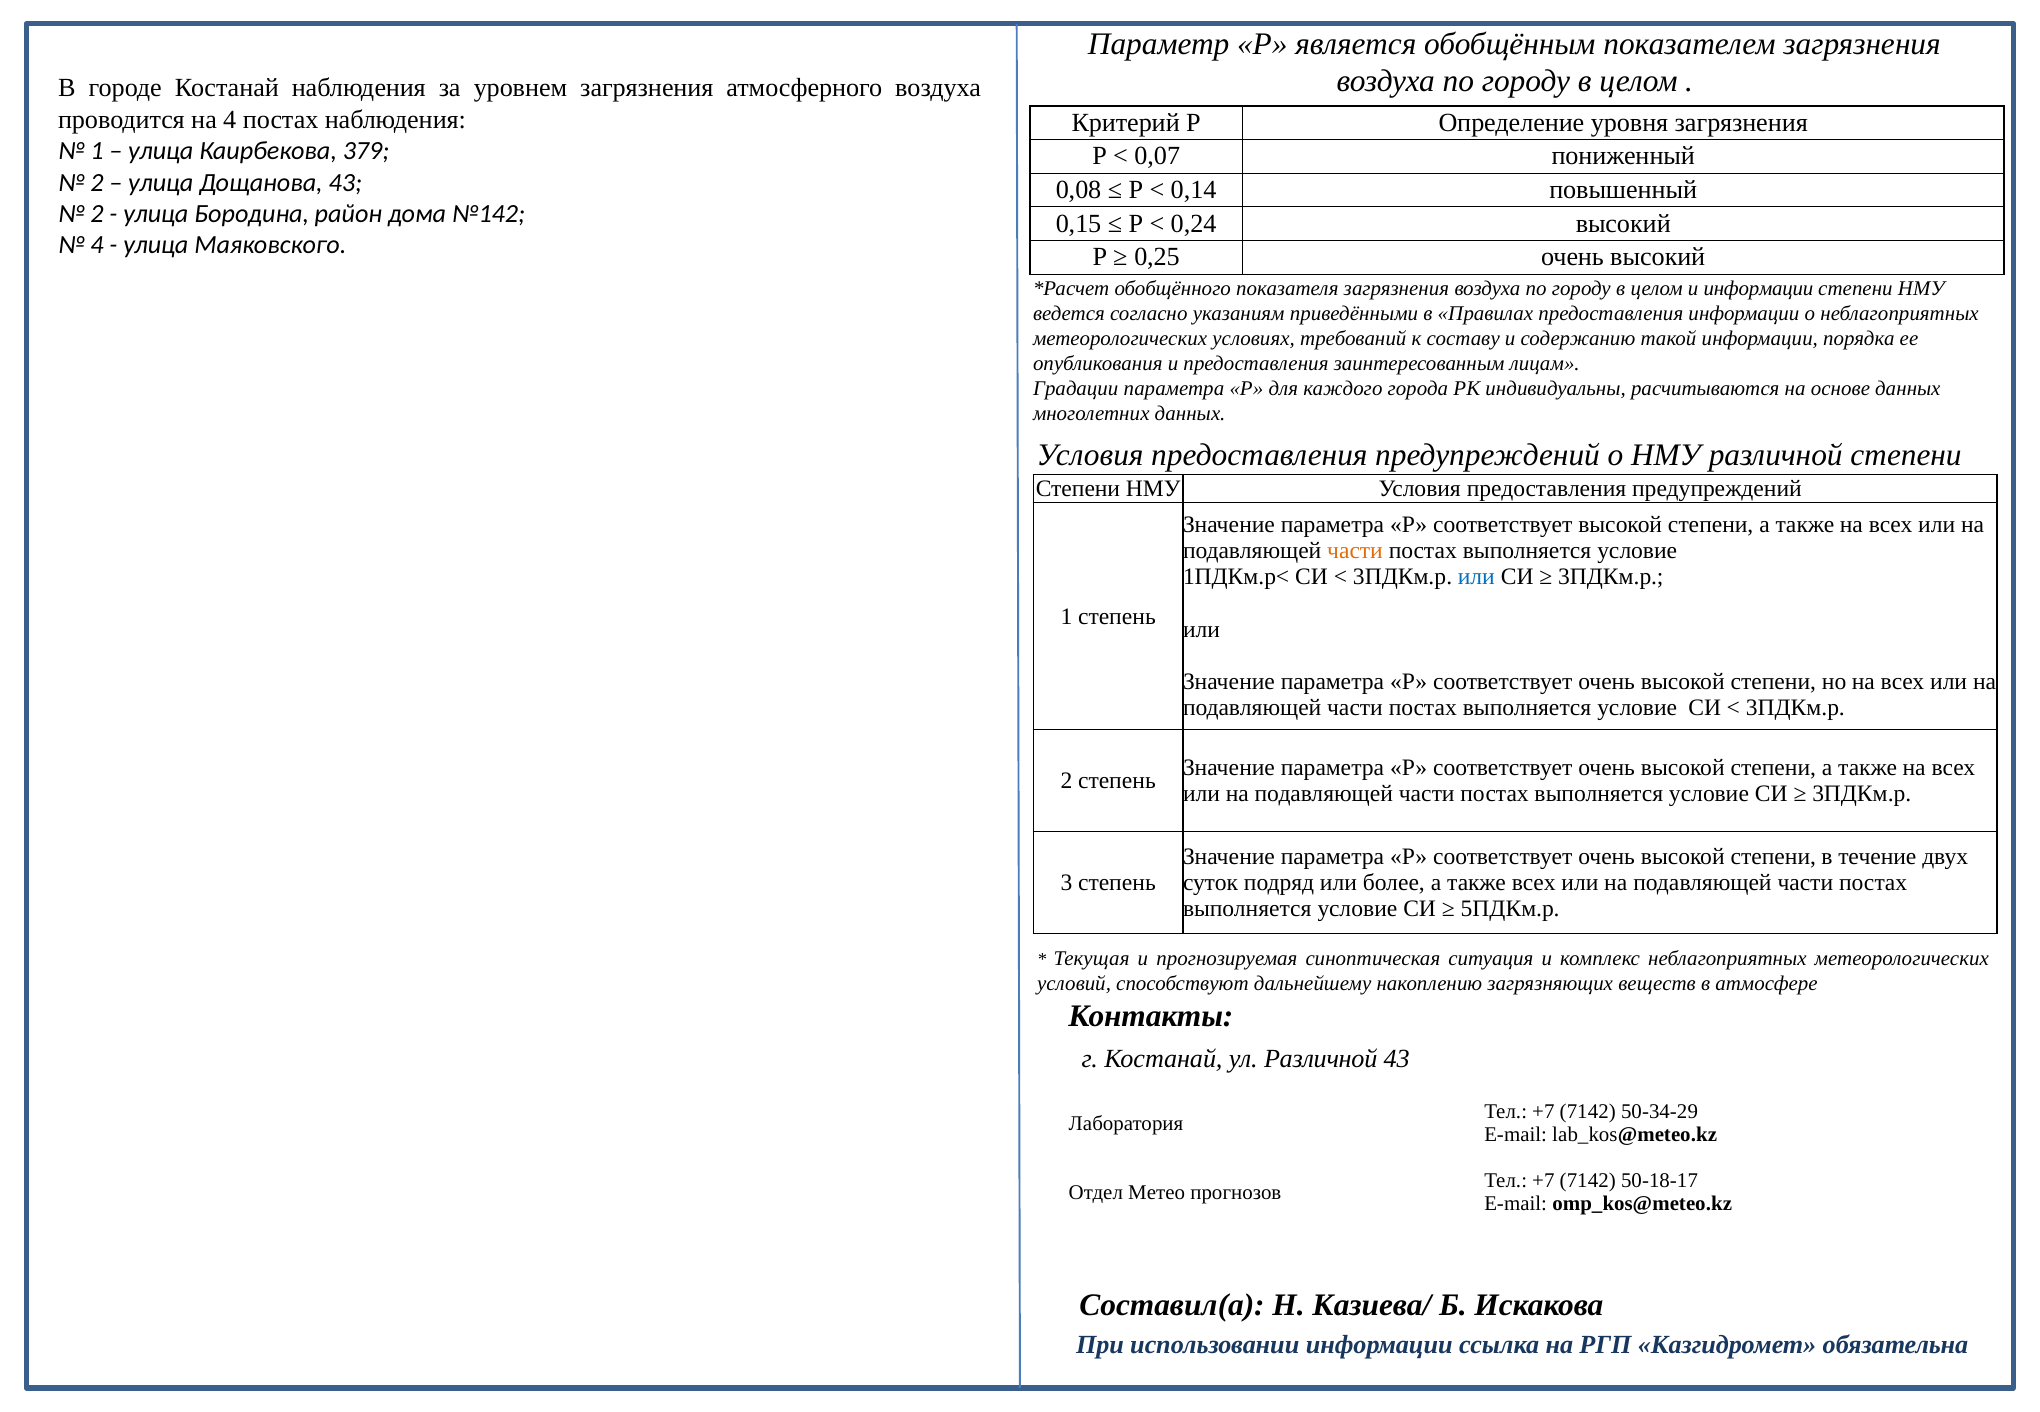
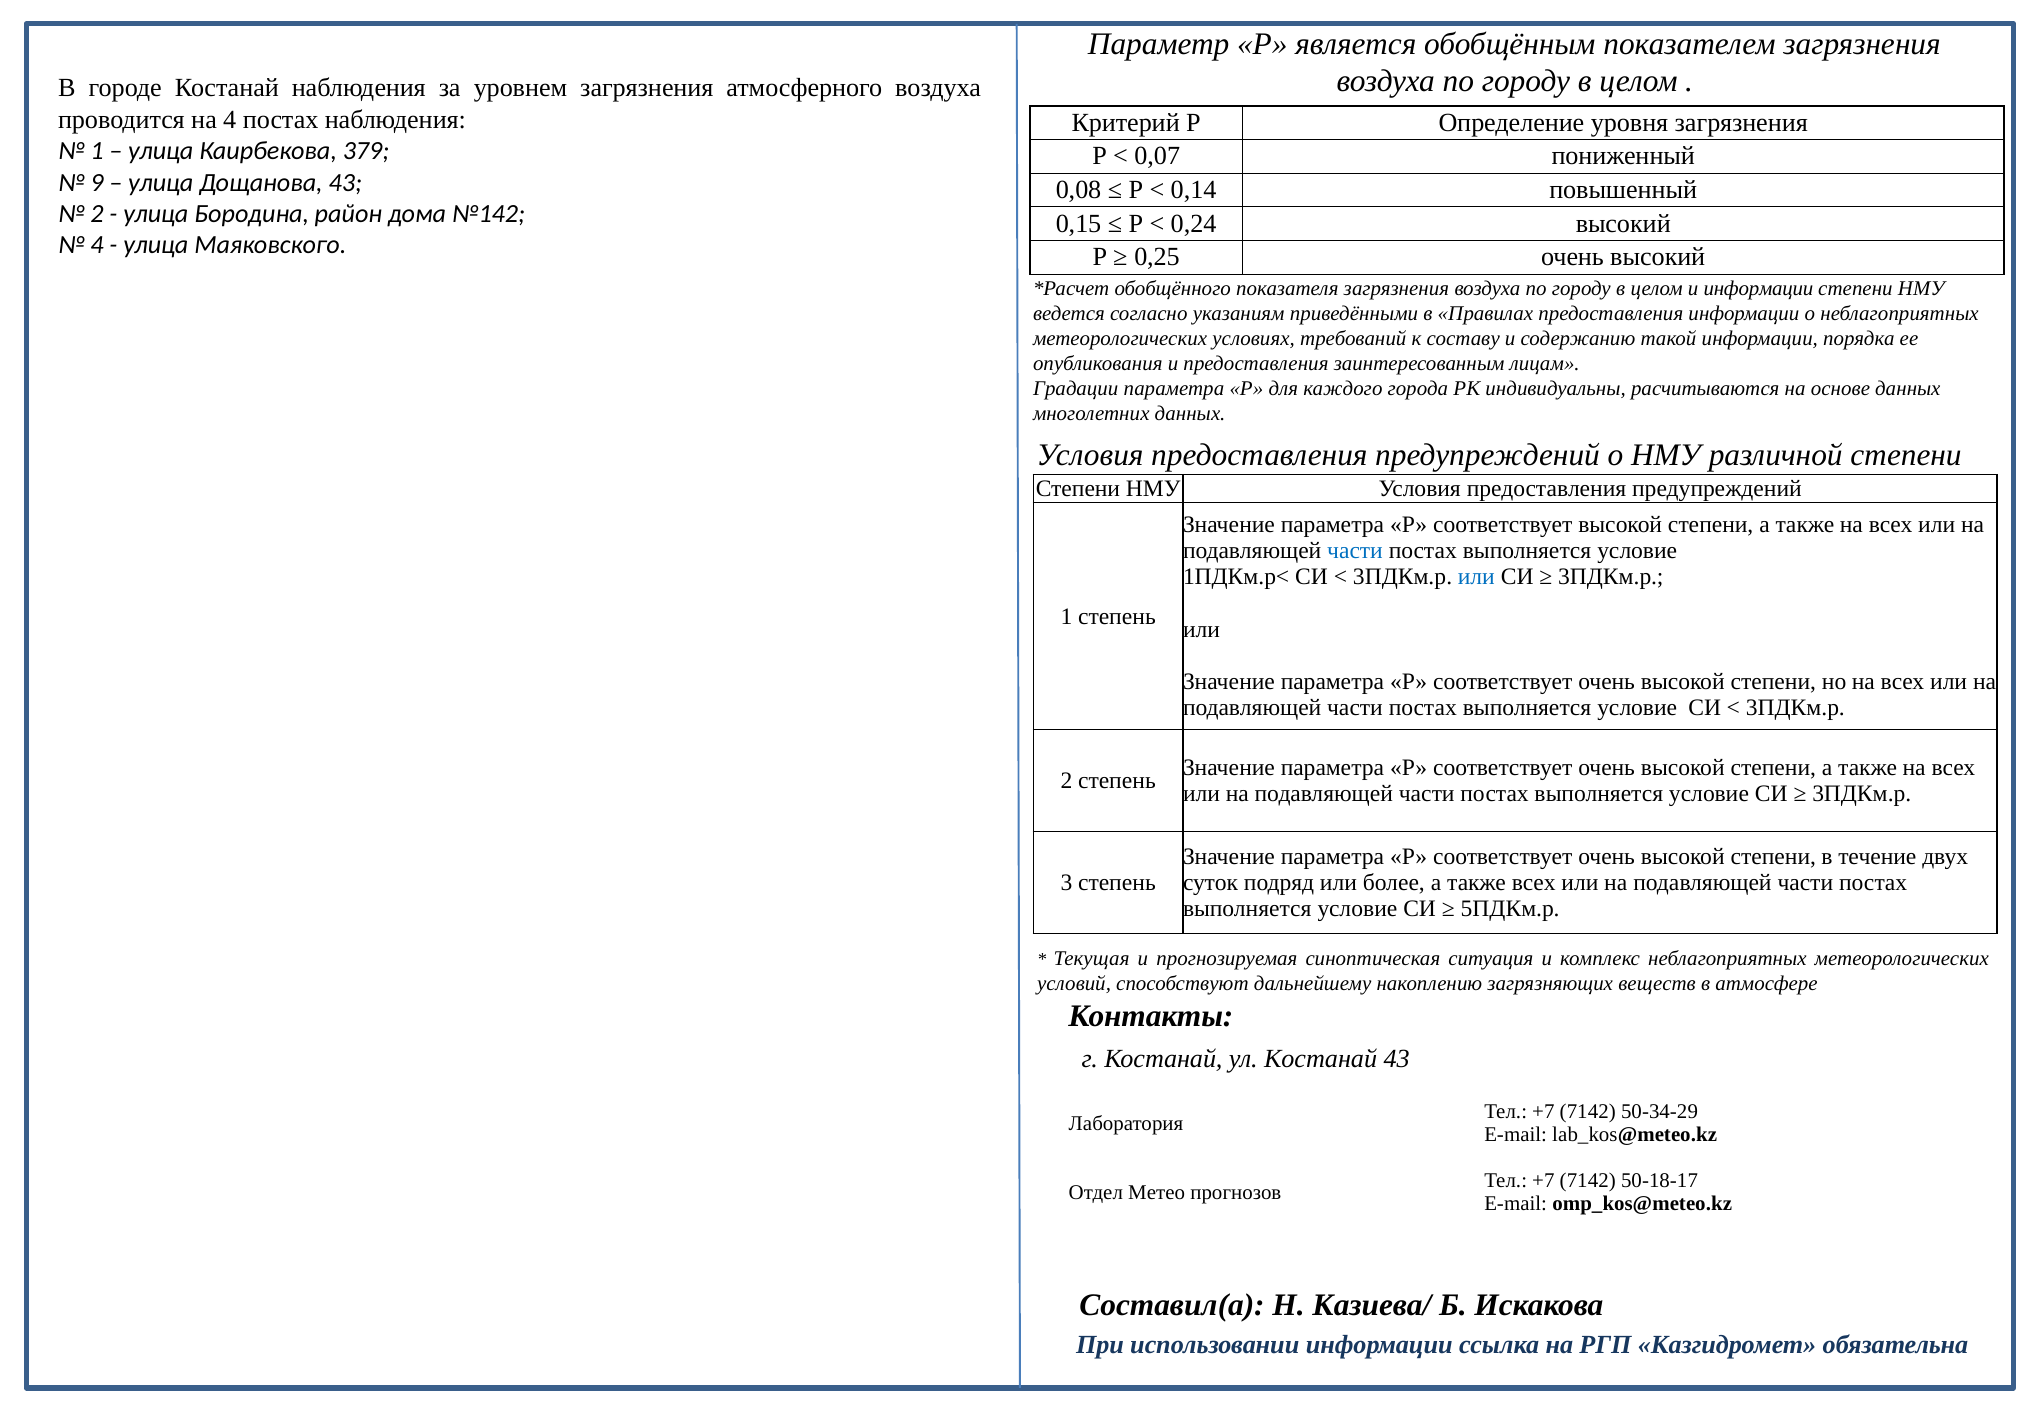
2: 2 -> 9 (97, 182)
части colour: orange -> blue (1355, 551)
ул Различной: Различной -> Костанай (1321, 1059)
